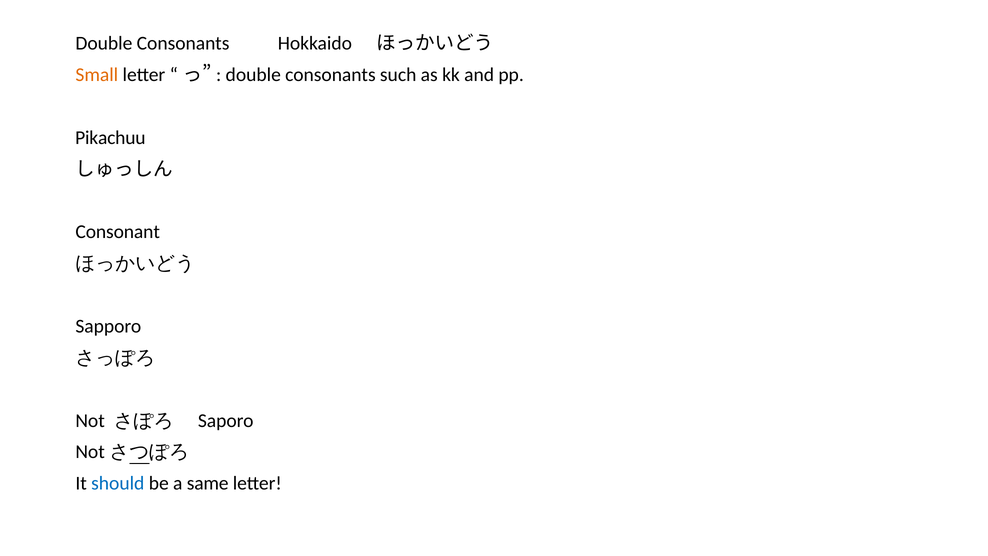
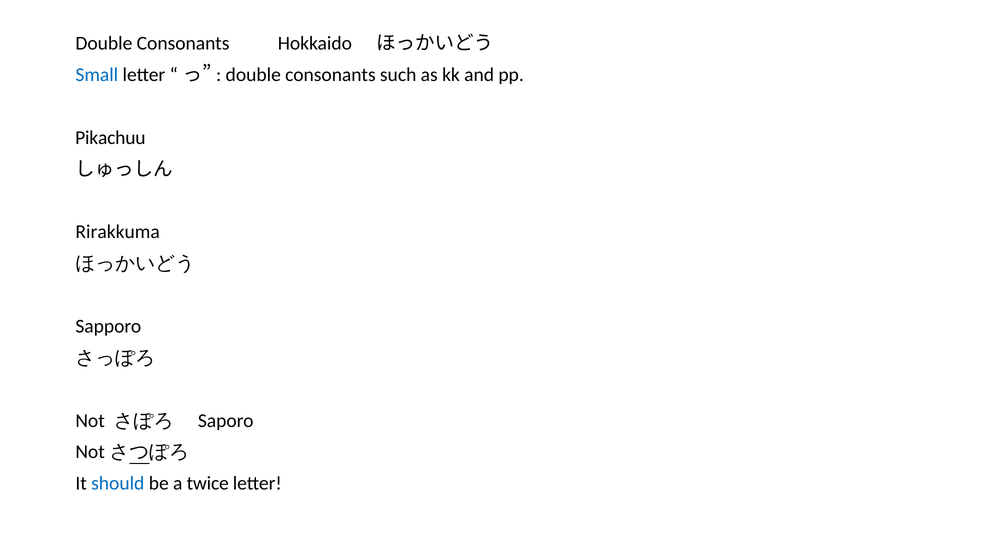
Small colour: orange -> blue (97, 75)
Consonant: Consonant -> Rirakkuma (118, 232)
same: same -> twice (208, 483)
